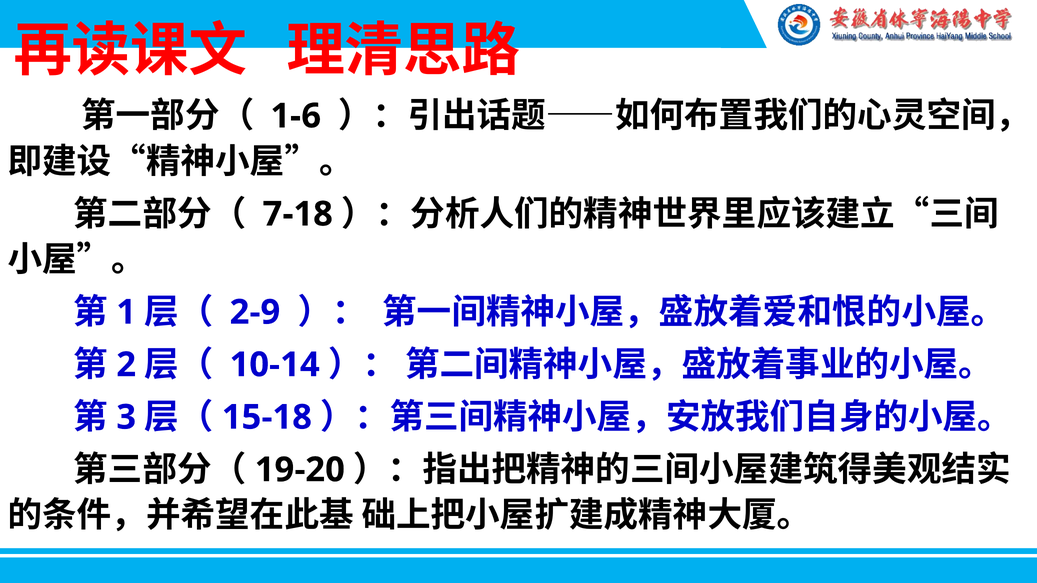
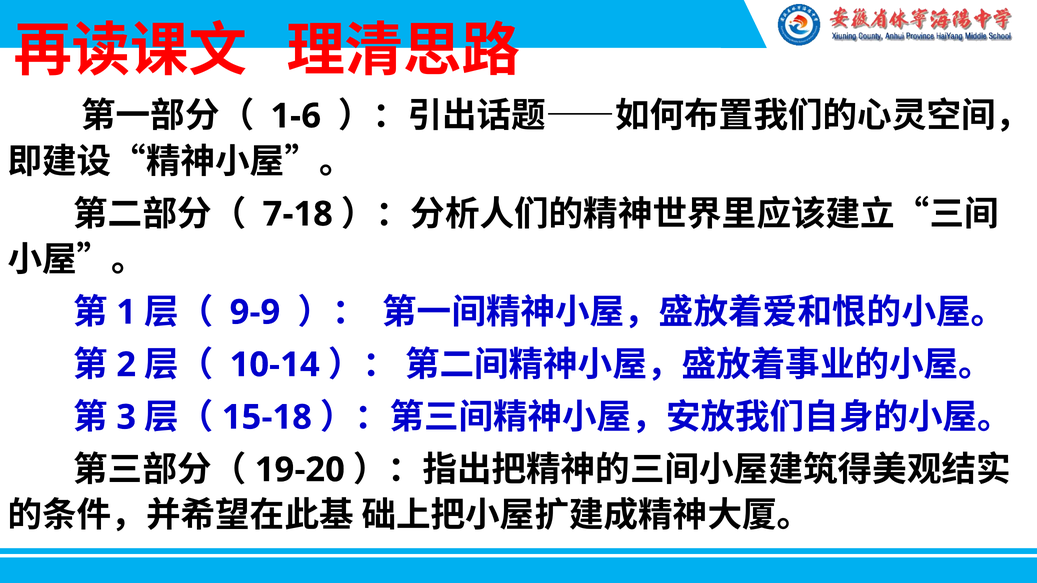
2-9: 2-9 -> 9-9 (255, 312)
